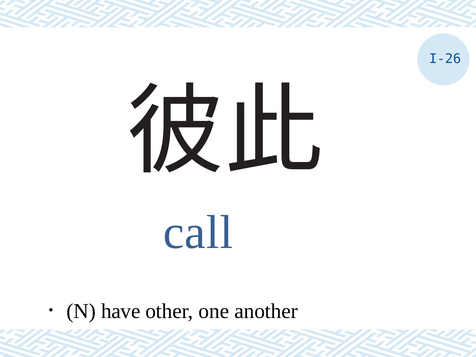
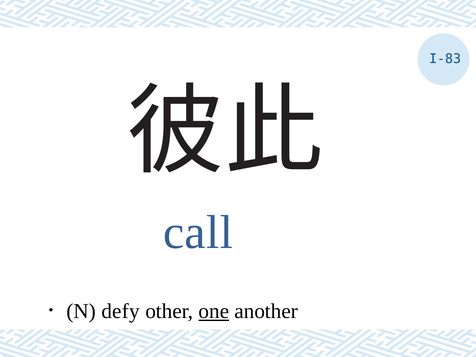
I-26: I-26 -> I-83 (445, 59)
have: have -> defy (121, 311)
one underline: none -> present (214, 311)
